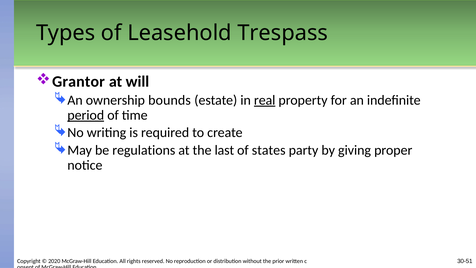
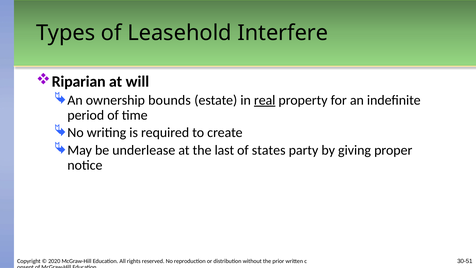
Trespass: Trespass -> Interfere (283, 33)
Grantor: Grantor -> Riparian (79, 82)
period underline: present -> none (86, 115)
regulations: regulations -> underlease (144, 150)
